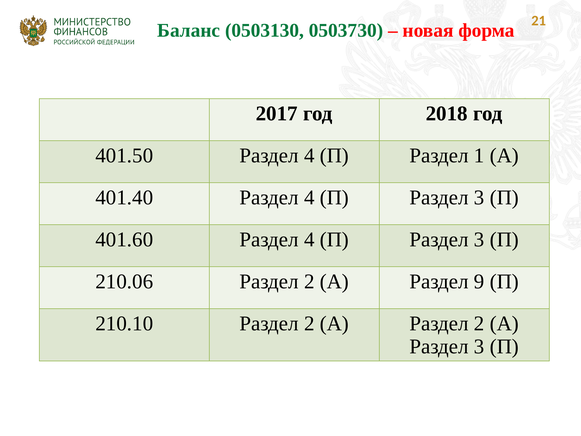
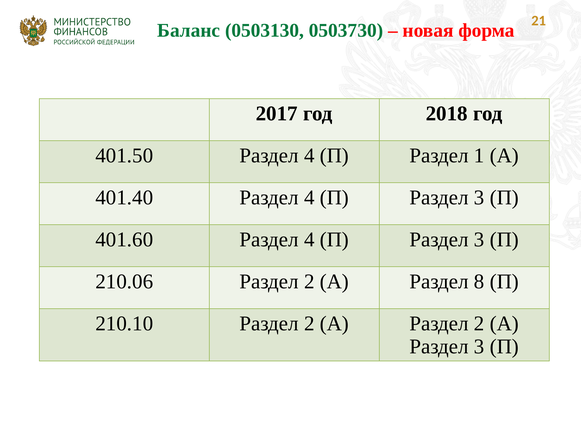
9: 9 -> 8 (479, 281)
